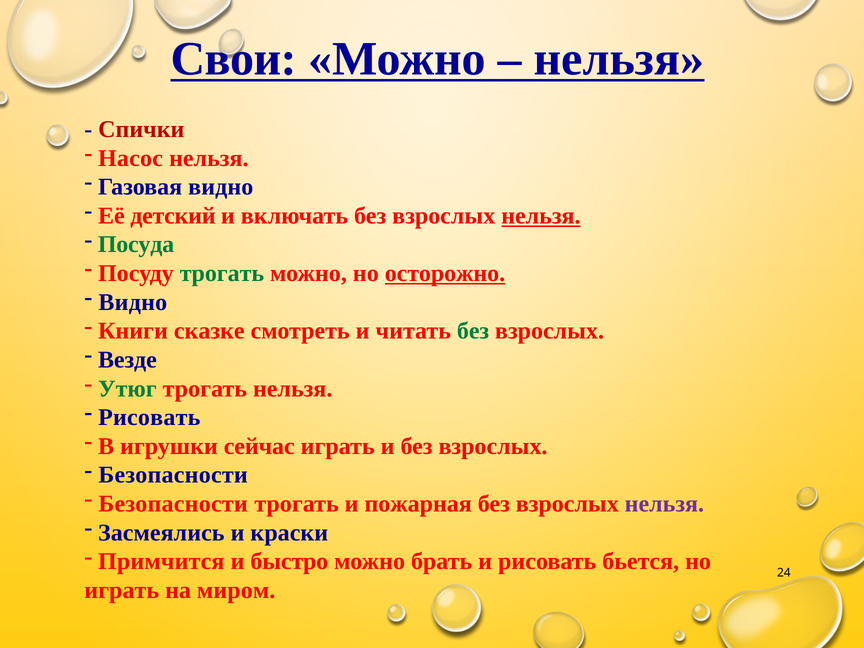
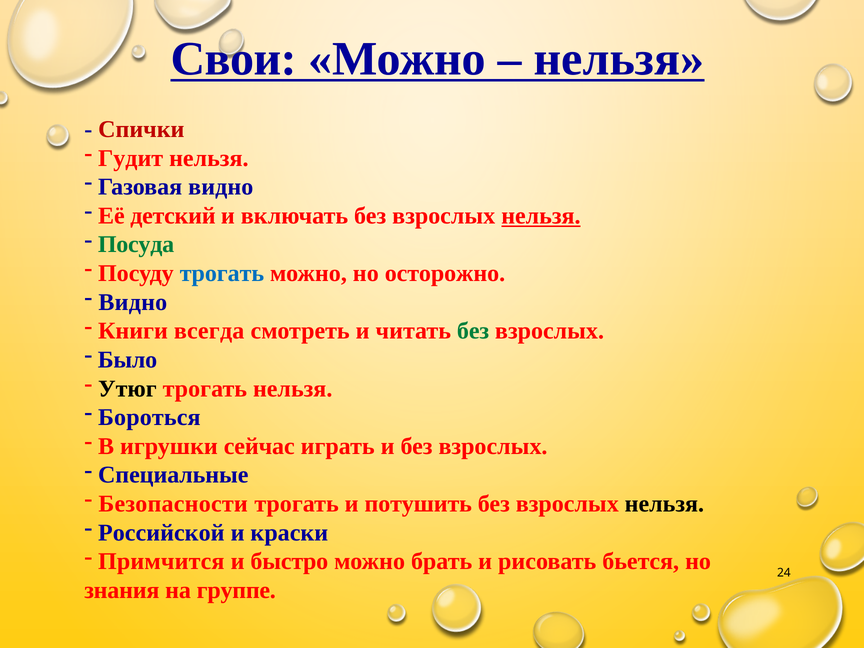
Насос: Насос -> Гудит (131, 158)
трогать colour: green -> blue (222, 273)
осторожно underline: present -> none (445, 273)
сказке: сказке -> всегда (209, 331)
Везде: Везде -> Было (128, 360)
Утюг colour: green -> black (127, 389)
Рисовать: Рисовать -> Бороться (149, 417)
Безопасности: Безопасности -> Специальные (173, 475)
пожарная: пожарная -> потушить (418, 504)
нельзя colour: purple -> black (664, 504)
Засмеялись: Засмеялись -> Российской (161, 533)
играть: играть -> знания (122, 590)
миром: миром -> группе (236, 590)
